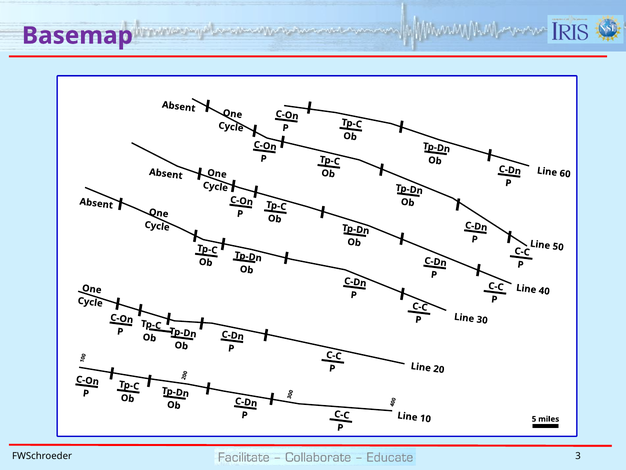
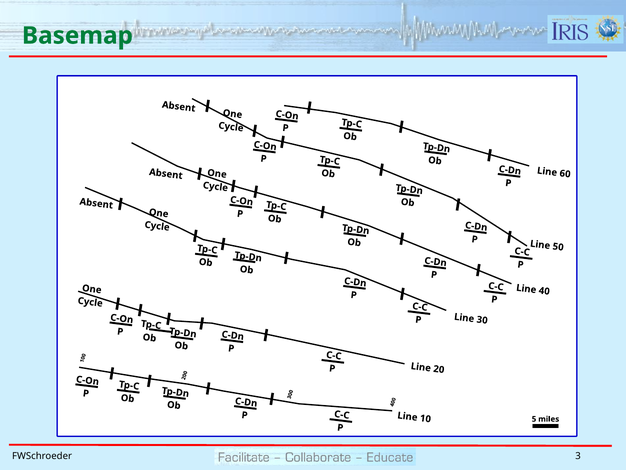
Basemap colour: purple -> green (77, 36)
